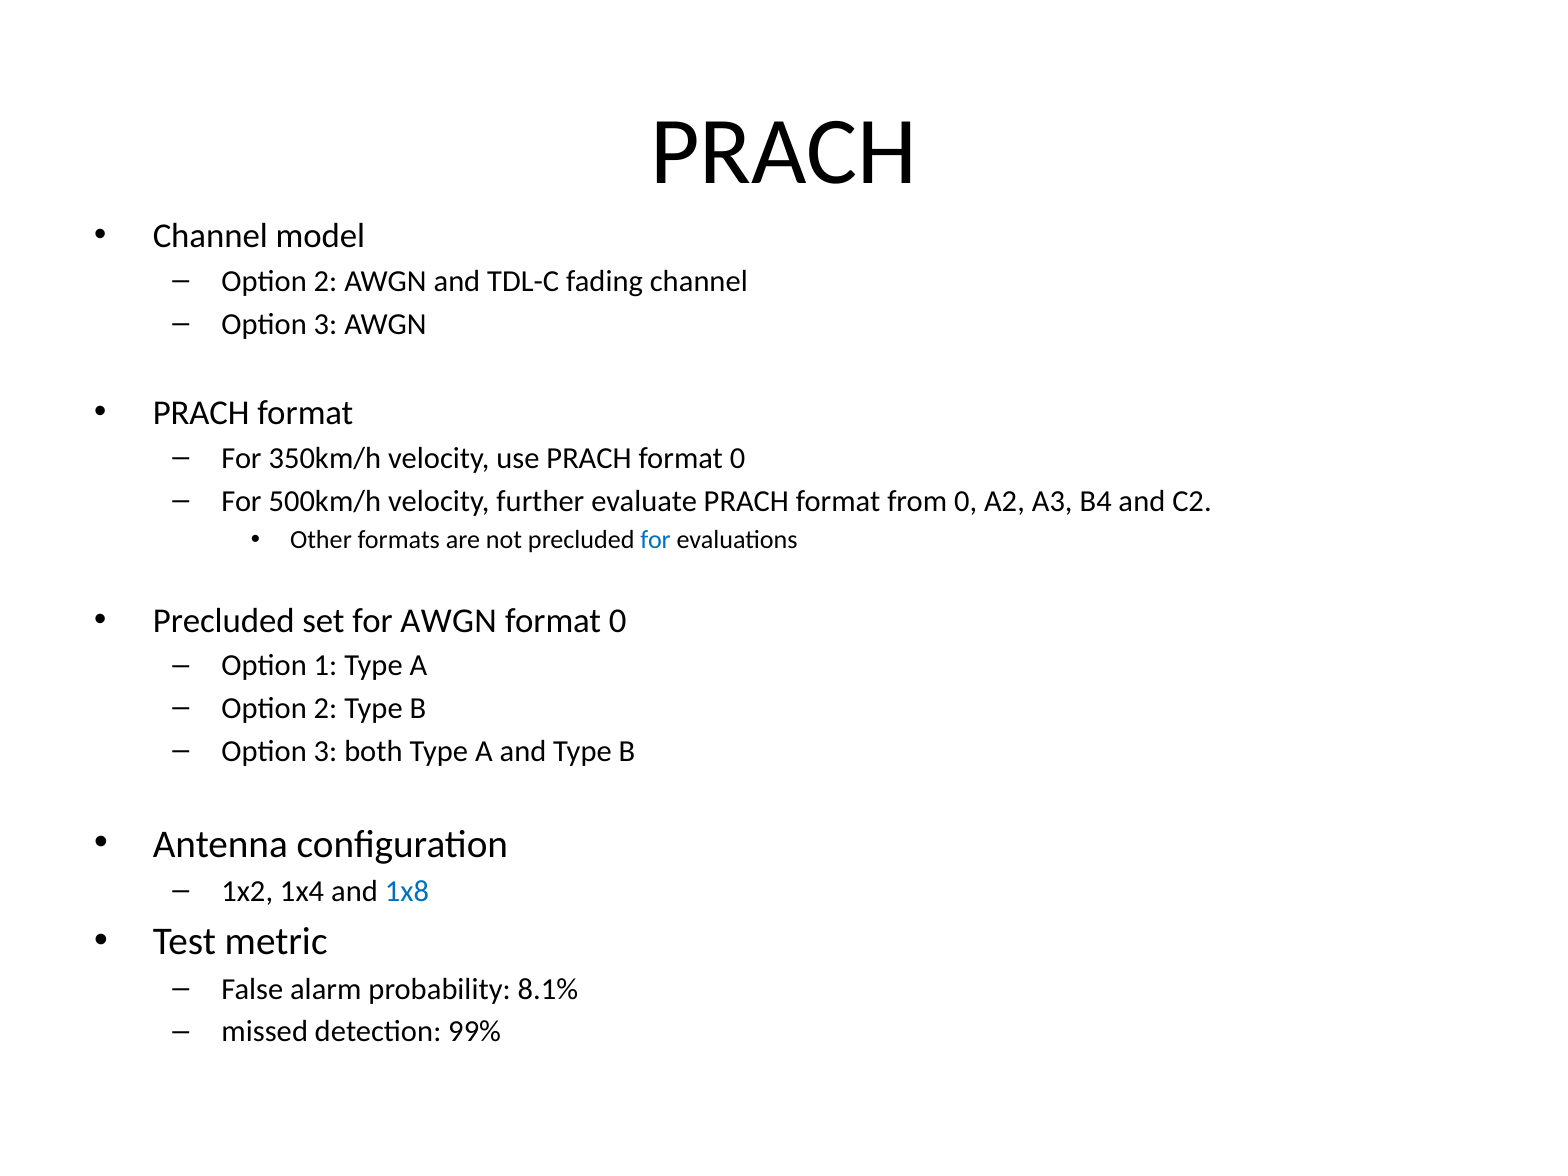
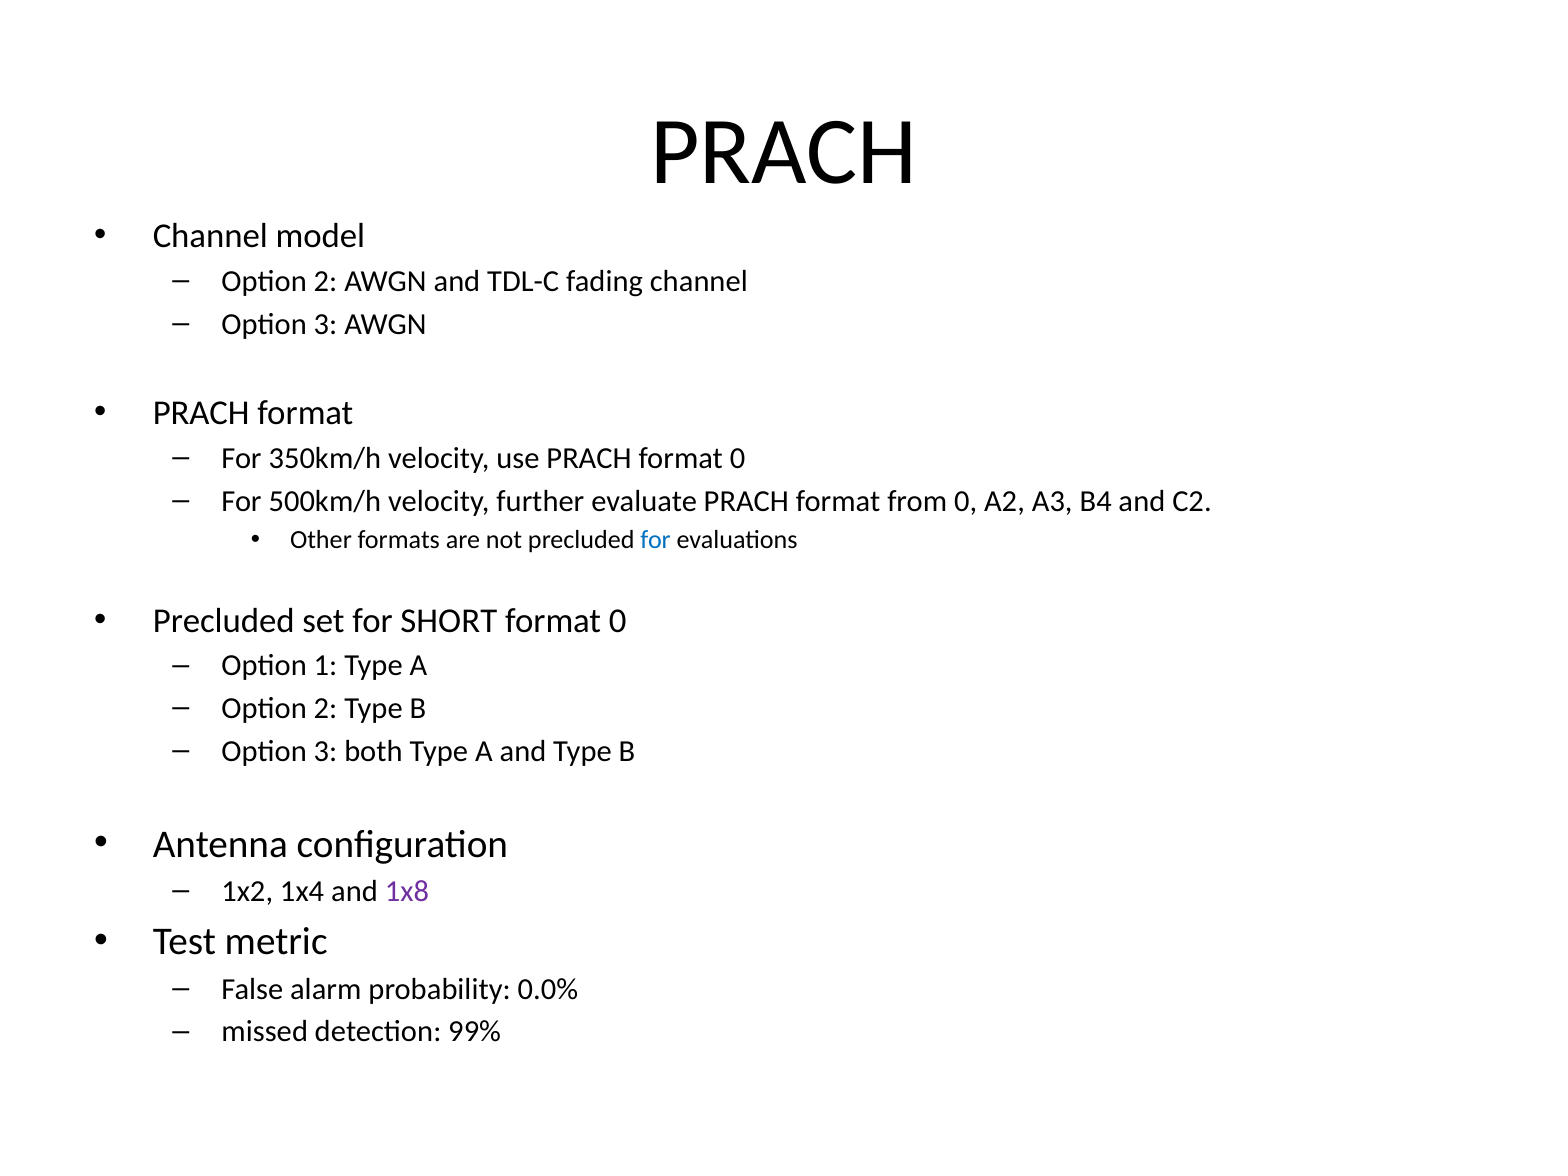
for AWGN: AWGN -> SHORT (449, 621)
1x8 colour: blue -> purple (407, 891)
8.1%: 8.1% -> 0.0% (548, 989)
